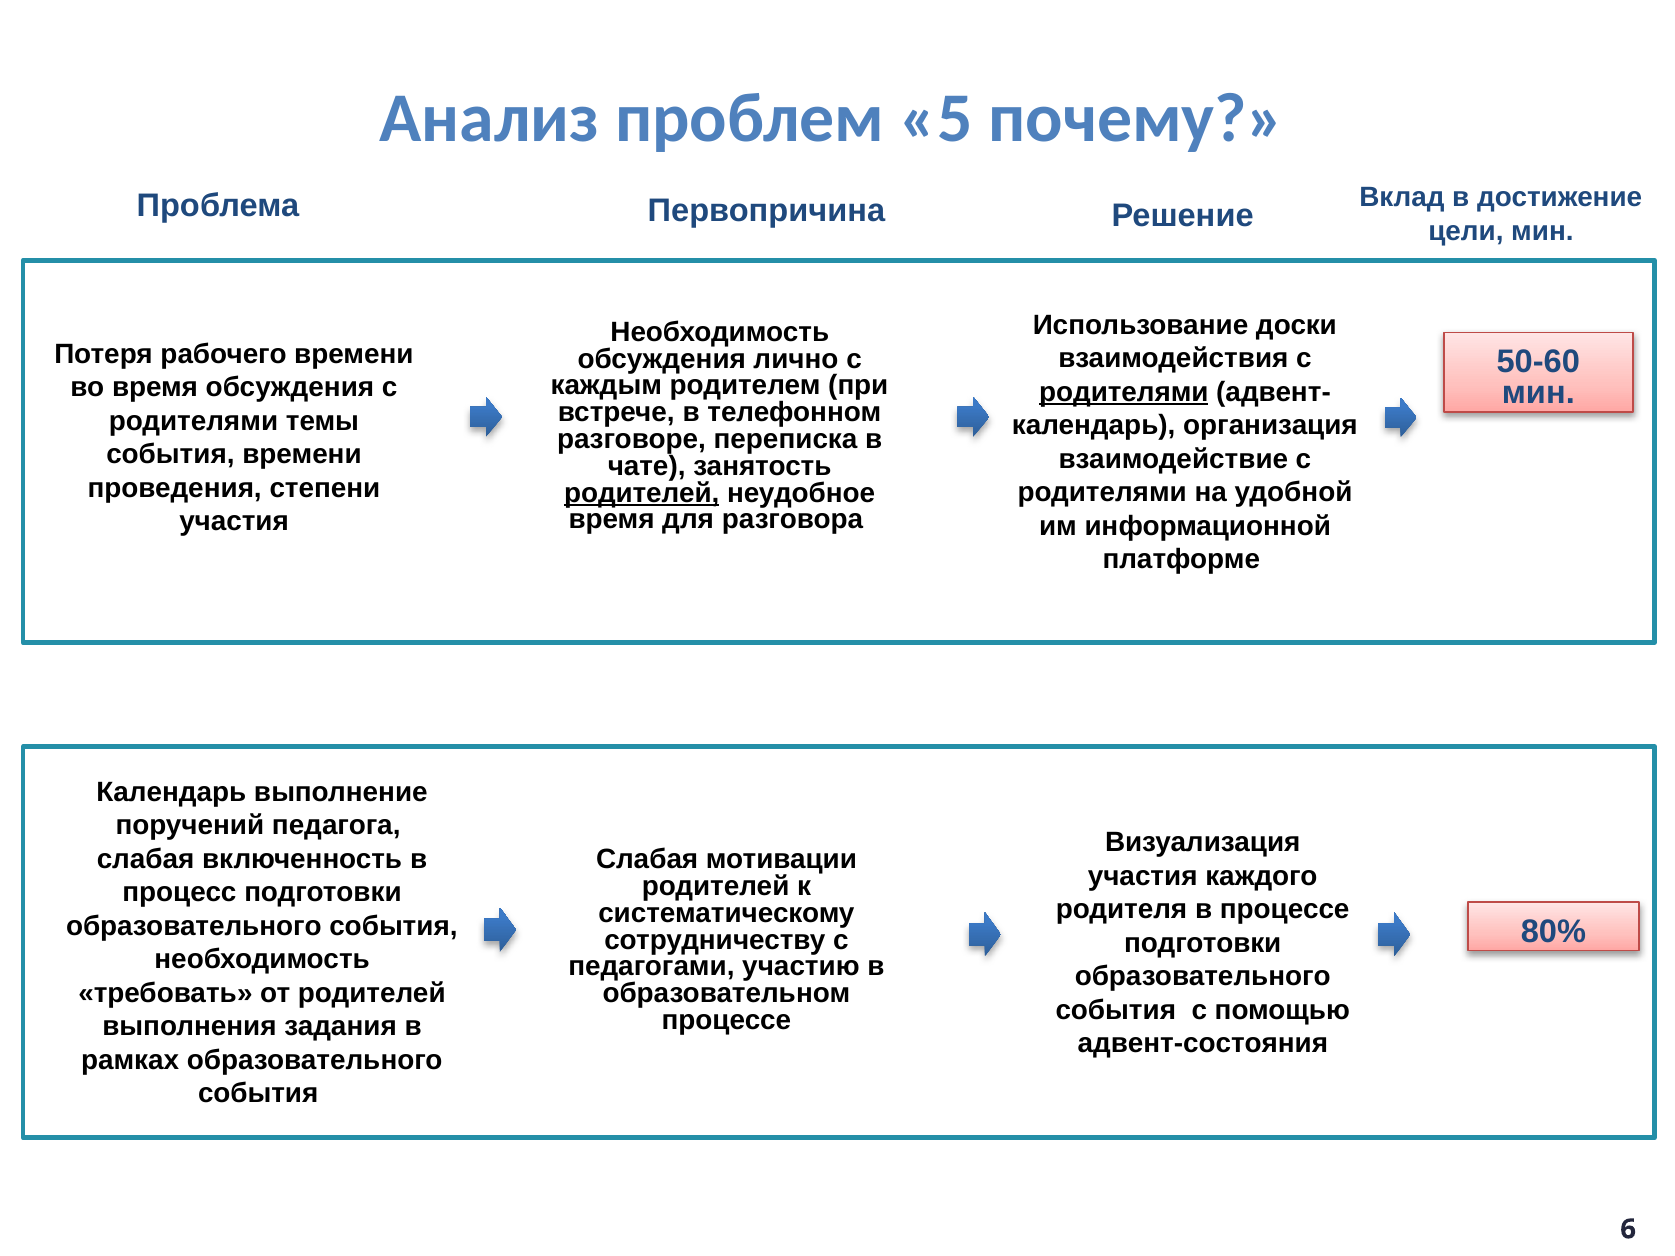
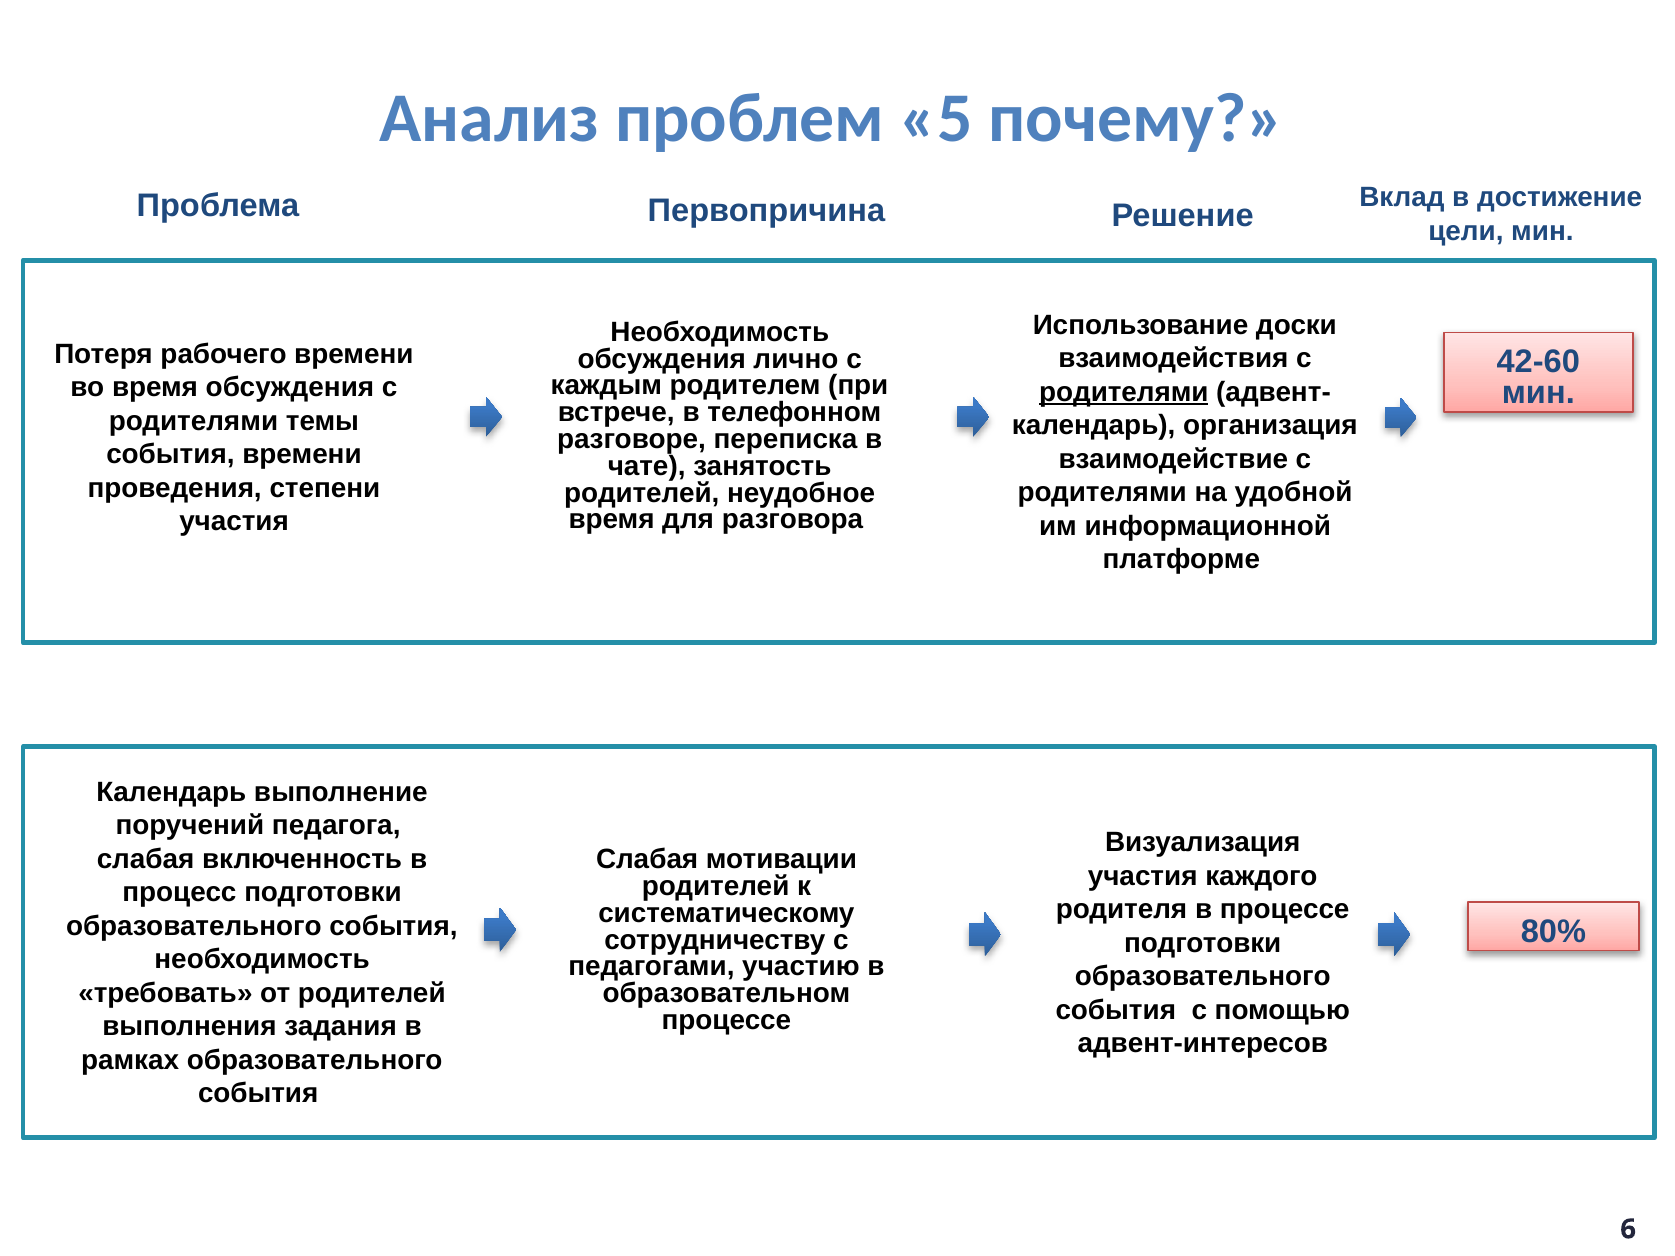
50-60: 50-60 -> 42-60 (1538, 362)
родителей underline: present -> none (642, 493)
адвент-состояния: адвент-состояния -> адвент-интересов (1203, 1044)
